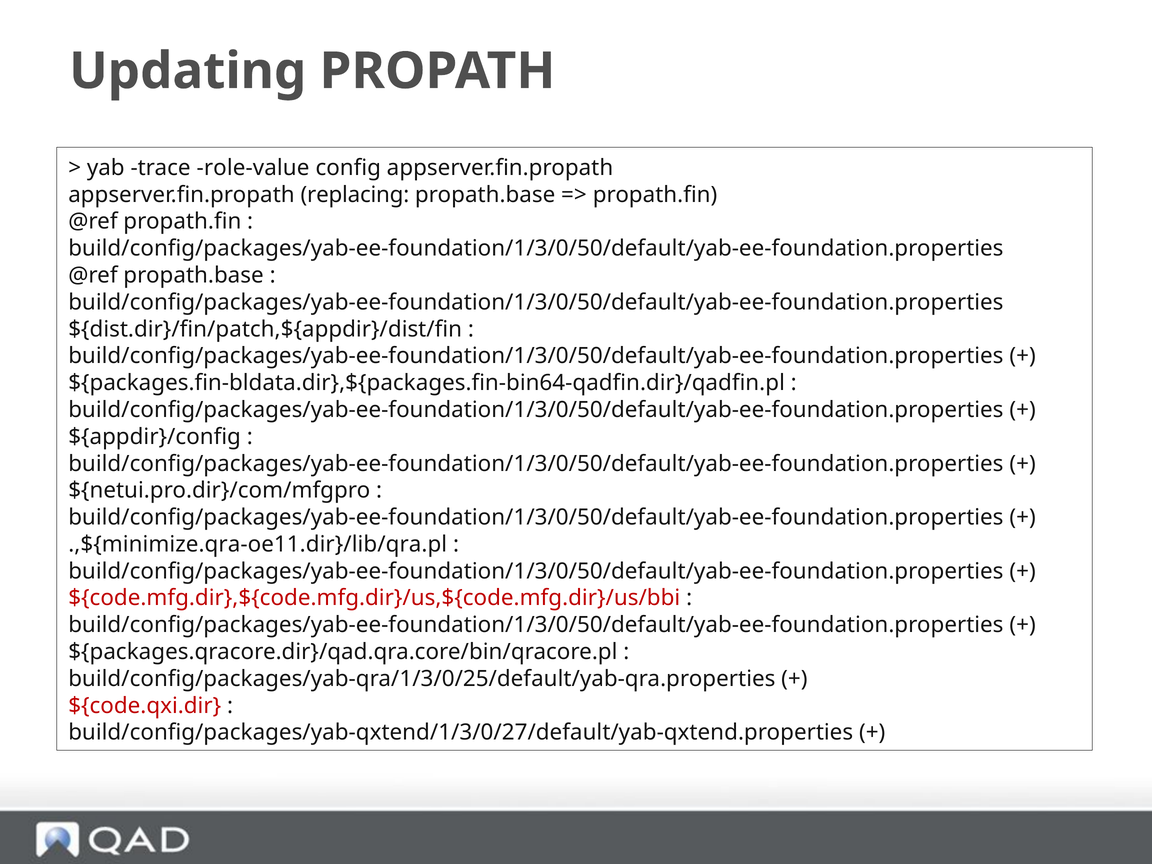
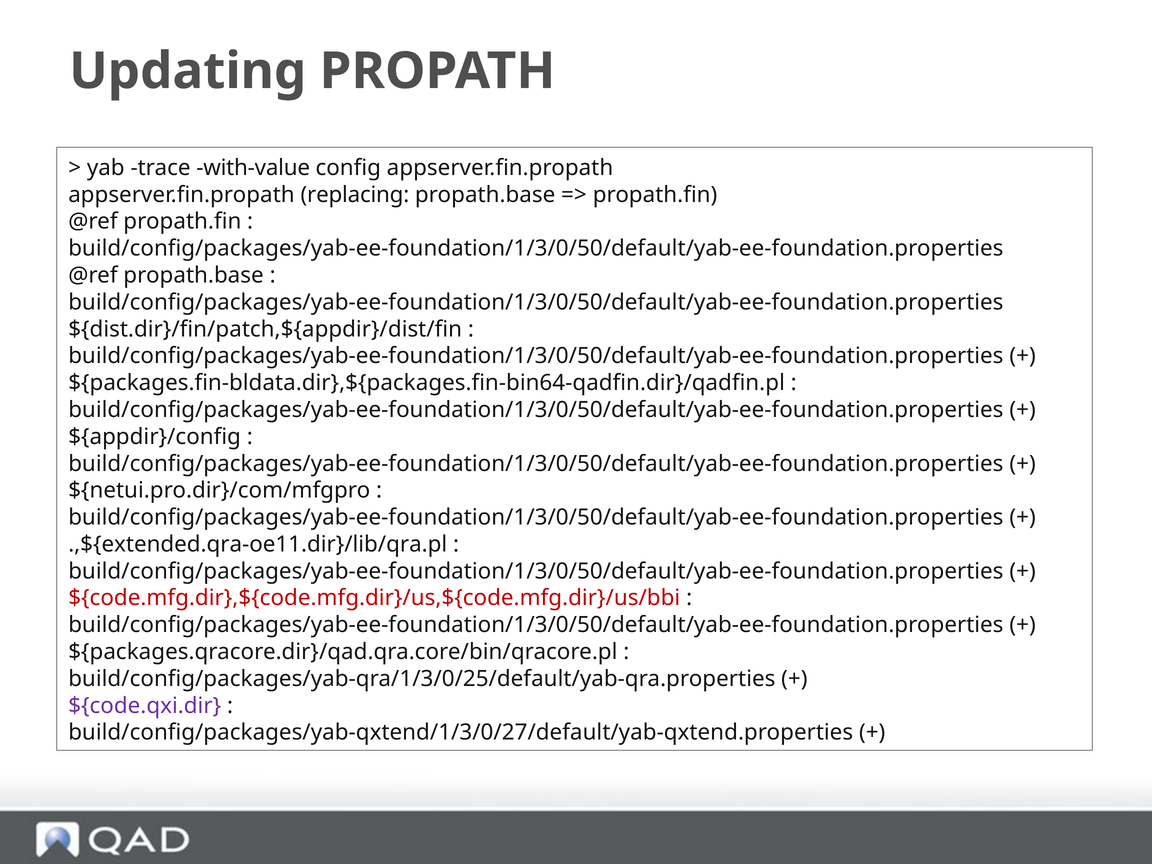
role-value: role-value -> with-value (253, 168)
.,${minimize.qra-oe11.dir}/lib/qra.pl: .,${minimize.qra-oe11.dir}/lib/qra.pl -> .,${extended.qra-oe11.dir}/lib/qra.pl (258, 544)
${code.qxi.dir colour: red -> purple (145, 706)
